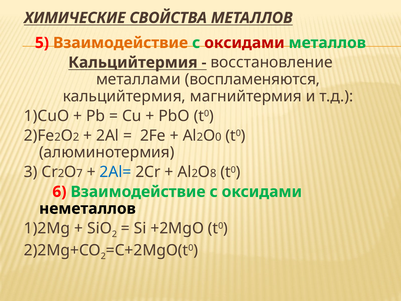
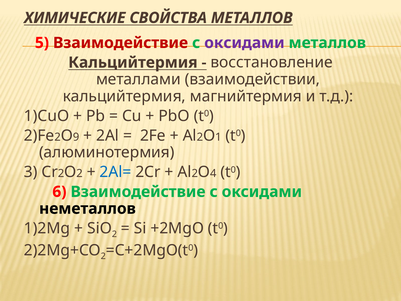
Взаимодействие colour: orange -> red (121, 43)
оксидами colour: red -> purple (244, 43)
воспламеняются: воспламеняются -> взаимодействии (252, 79)
2: 2 -> 9 (76, 137)
0: 0 -> 1 (218, 137)
7: 7 -> 2 (80, 173)
8: 8 -> 4 (213, 173)
